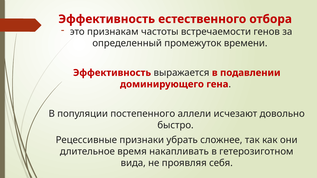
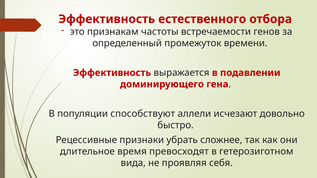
постепенного: постепенного -> способствуют (143, 114)
накапливать: накапливать -> превосходят (179, 152)
